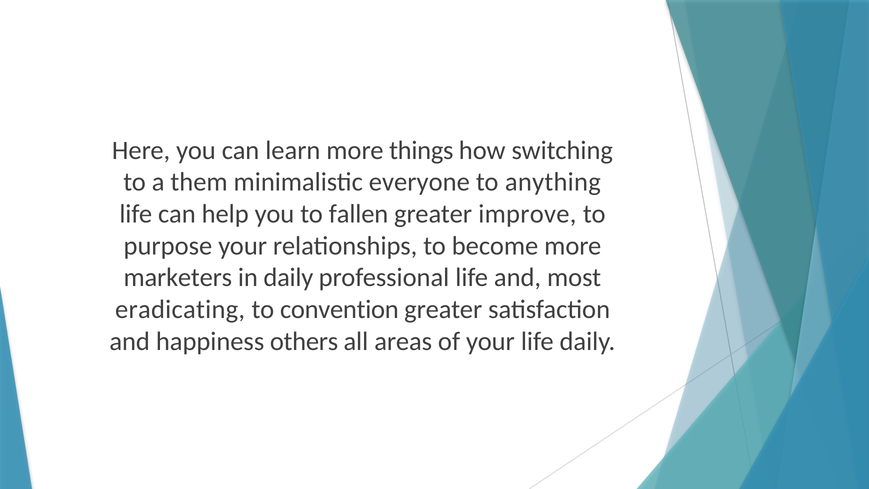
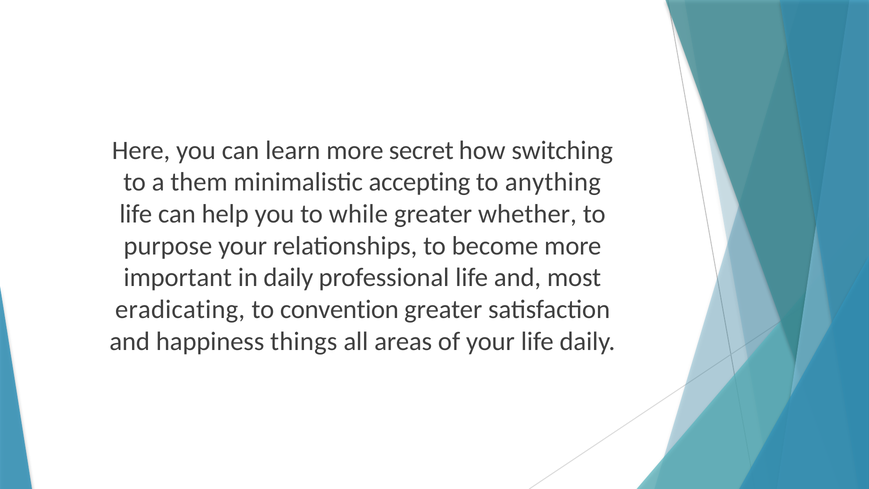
things: things -> secret (421, 150)
everyone: everyone -> accepting (419, 182)
fallen: fallen -> while (358, 214)
improve: improve -> whether (527, 214)
marketers: marketers -> important (178, 278)
others: others -> things (304, 341)
